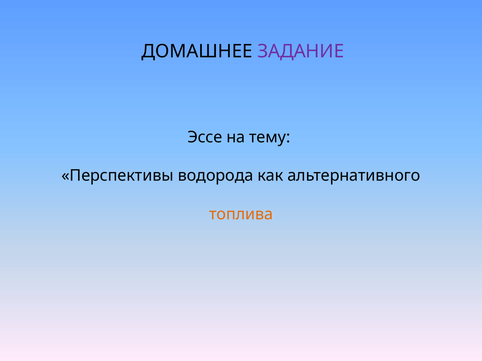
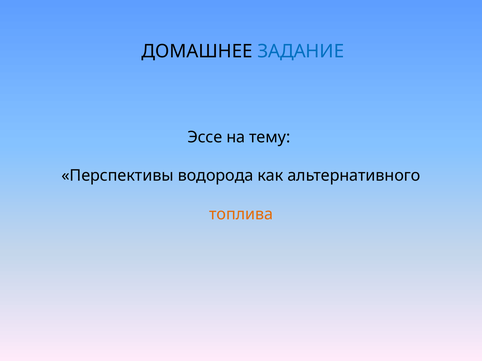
ЗАДАНИЕ colour: purple -> blue (301, 51)
